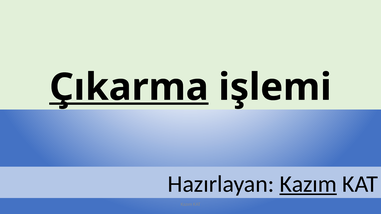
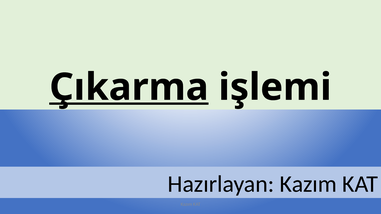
Kazım underline: present -> none (308, 184)
